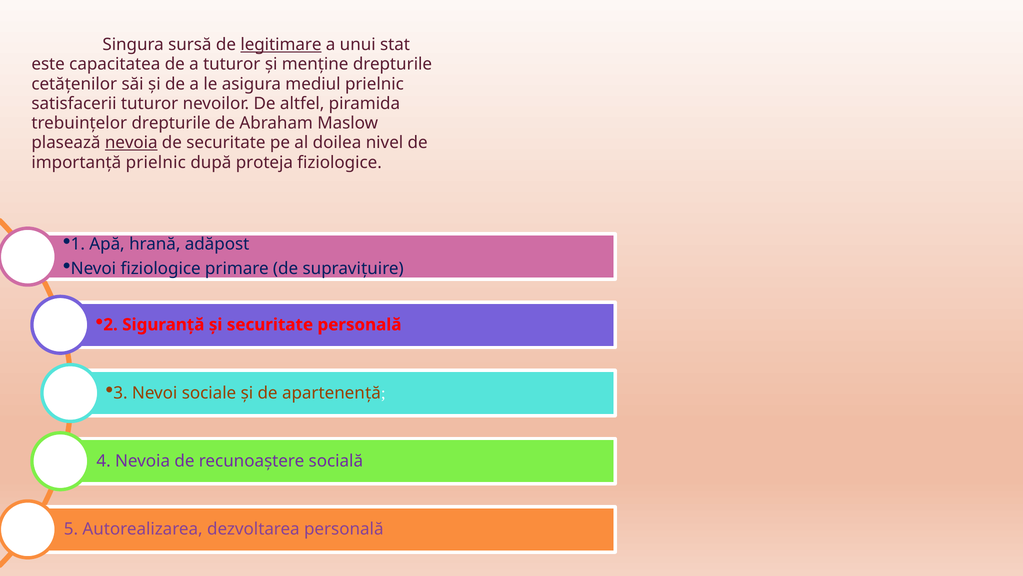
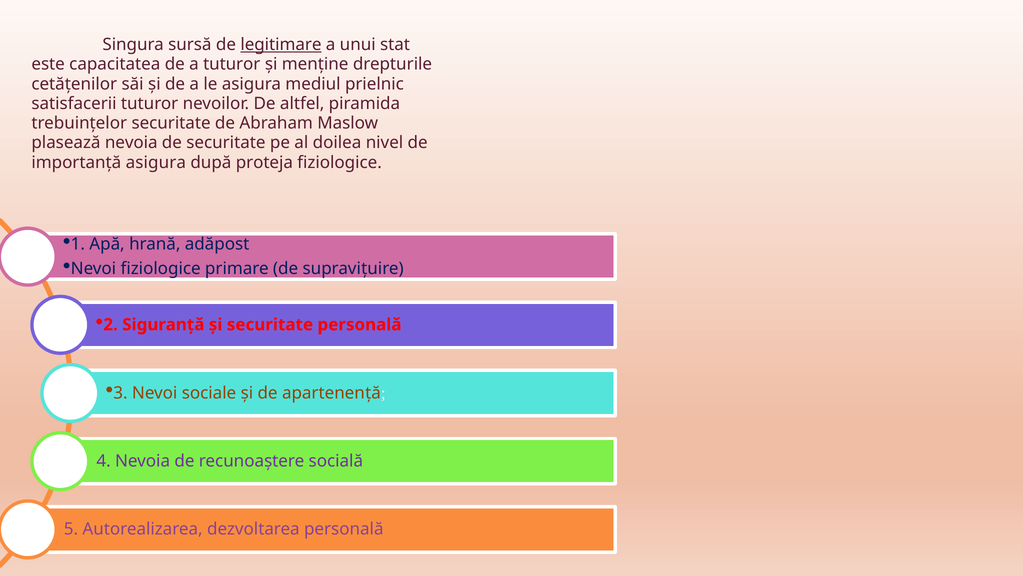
trebuinţelor drepturile: drepturile -> securitate (171, 123)
nevoia underline: present -> none (131, 143)
importanţă prielnic: prielnic -> asigura (156, 162)
